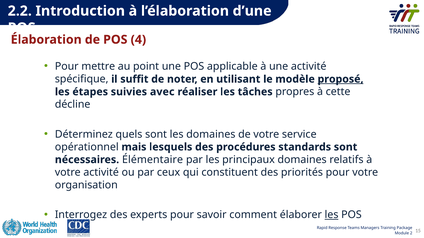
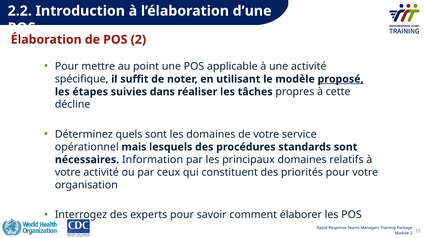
POS 4: 4 -> 2 (138, 40)
avec: avec -> dans (162, 92)
Élémentaire: Élémentaire -> Information (153, 160)
les underline: present -> none (332, 215)
